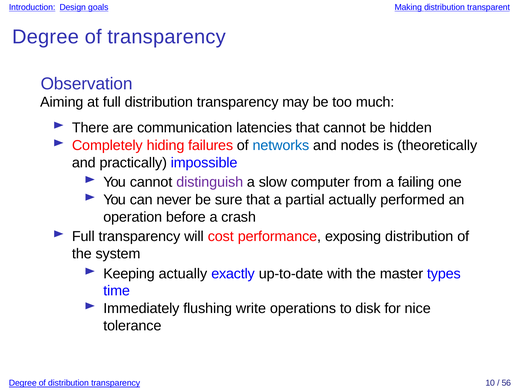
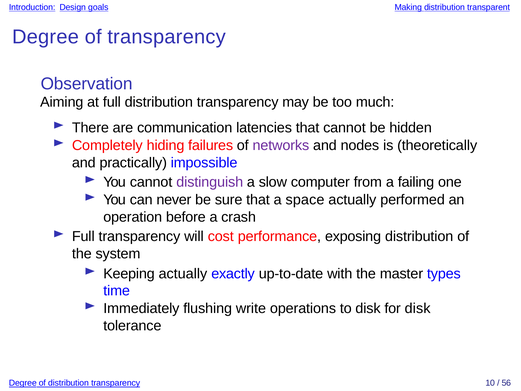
networks colour: blue -> purple (281, 146)
partial: partial -> space (305, 200)
for nice: nice -> disk (418, 309)
